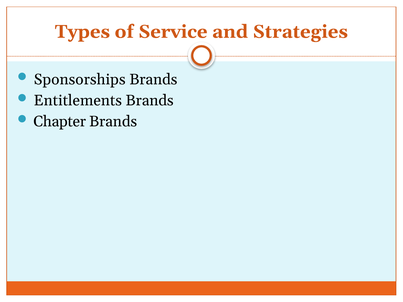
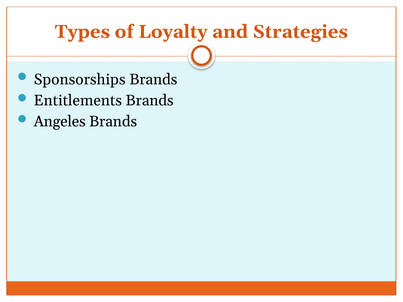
Service: Service -> Loyalty (173, 32)
Chapter: Chapter -> Angeles (60, 122)
